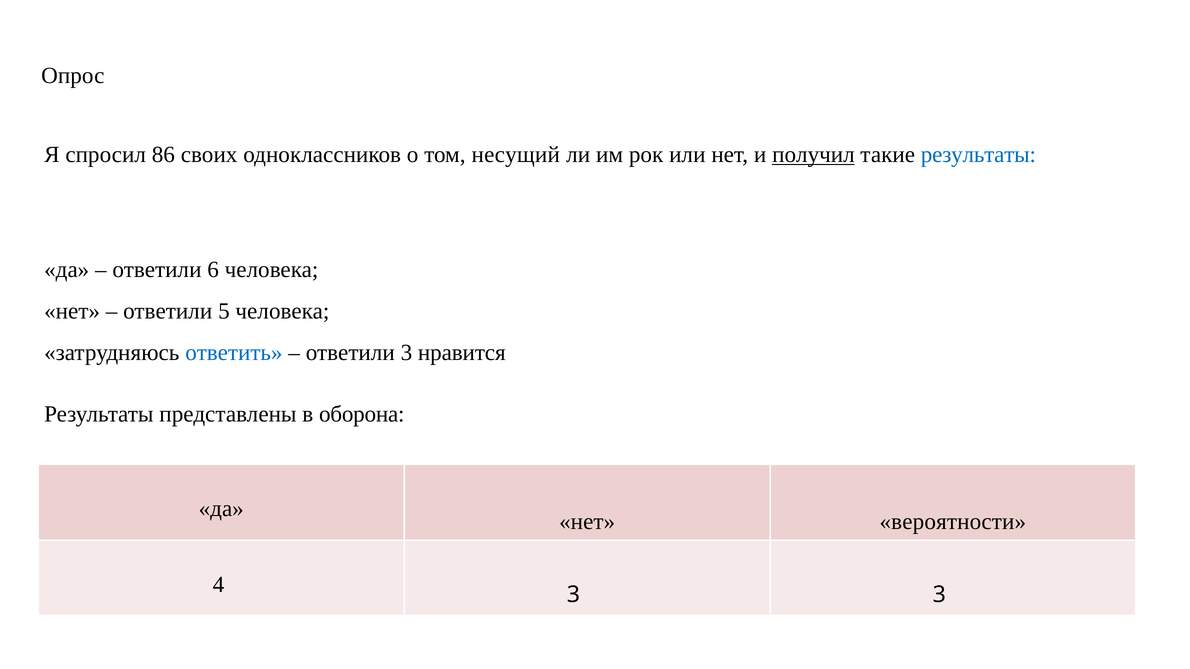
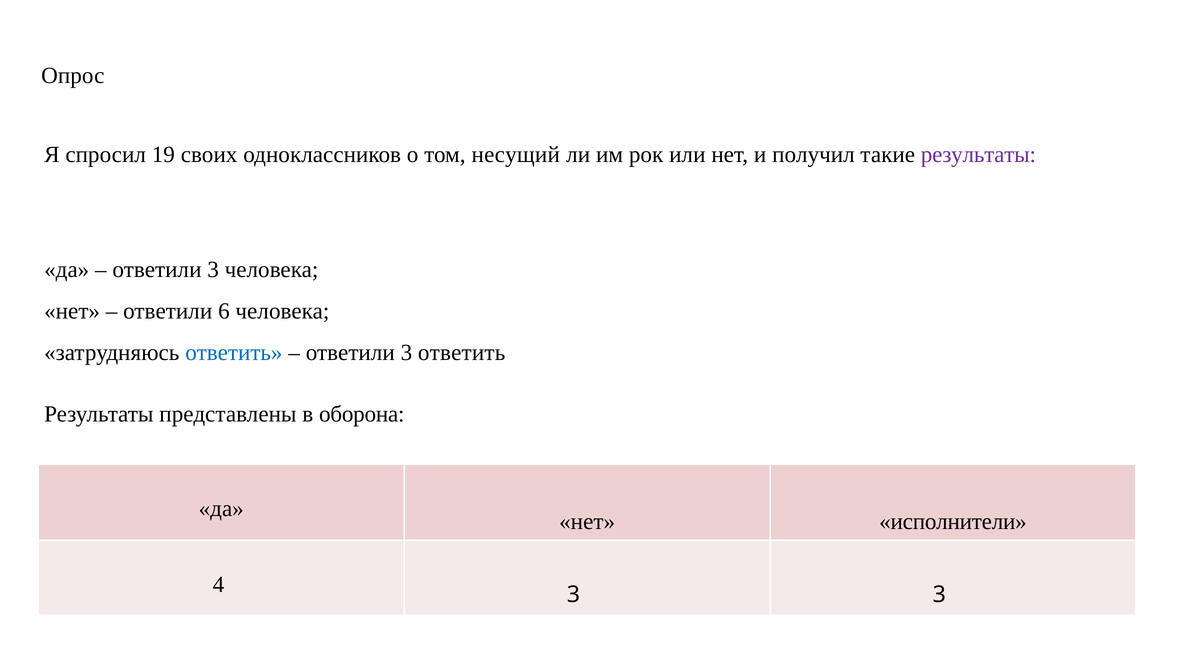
86: 86 -> 19 (163, 155)
получил underline: present -> none (813, 155)
результаты colour: blue -> purple (978, 155)
6: 6 -> 3 (213, 270)
5: 5 -> 6 (224, 311)
3 нравится: нравится -> ответить (462, 353)
вероятности: вероятности -> исполнители (953, 522)
